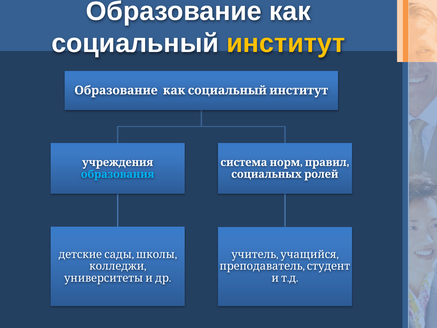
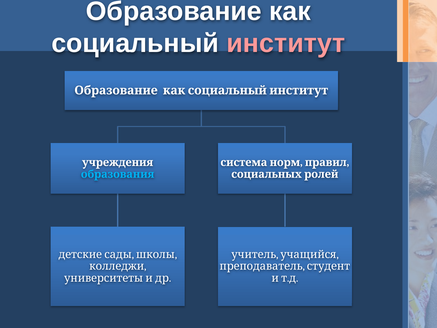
институт colour: yellow -> pink (286, 43)
